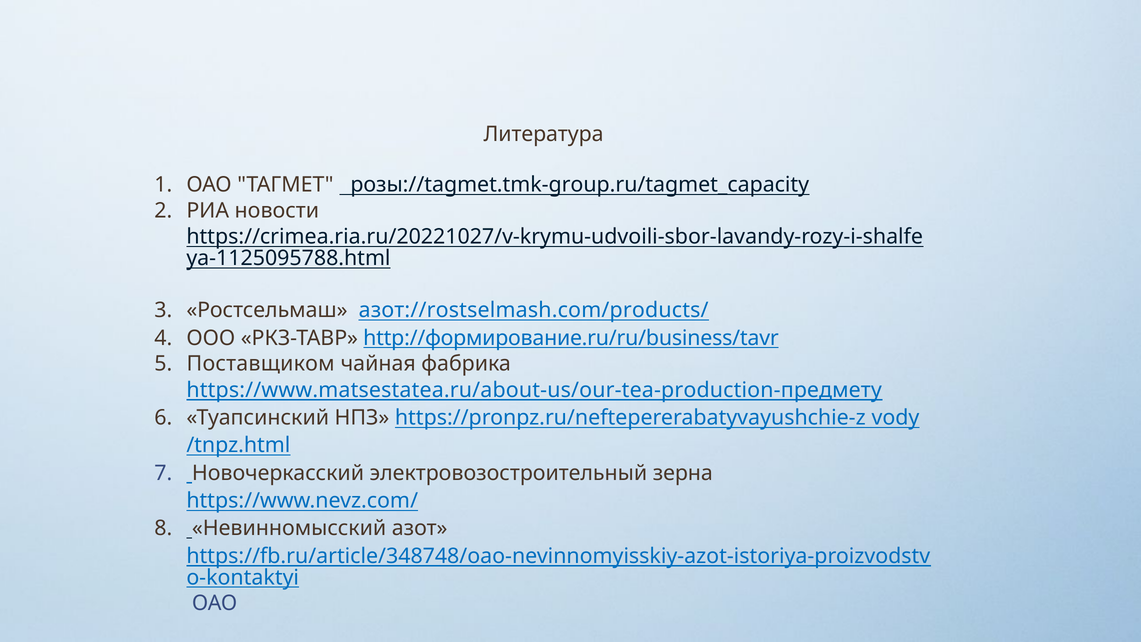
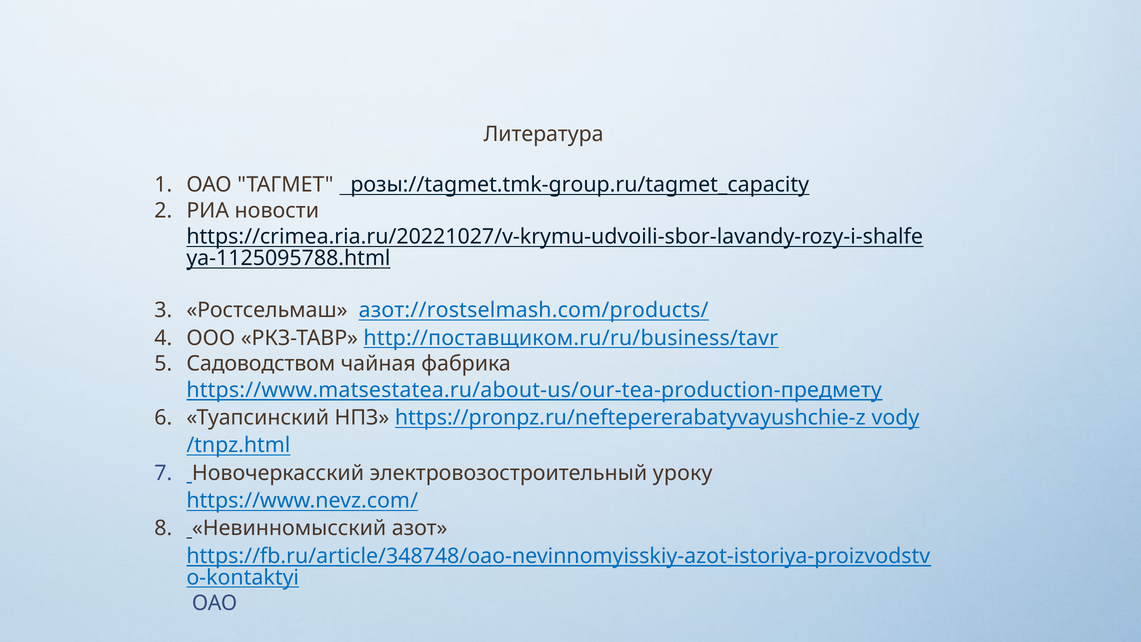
http://формирование.ru/ru/business/tavr: http://формирование.ru/ru/business/tavr -> http://поставщиком.ru/ru/business/tavr (571, 338)
Поставщиком: Поставщиком -> Садоводством (261, 364)
зерна: зерна -> уроку (683, 473)
